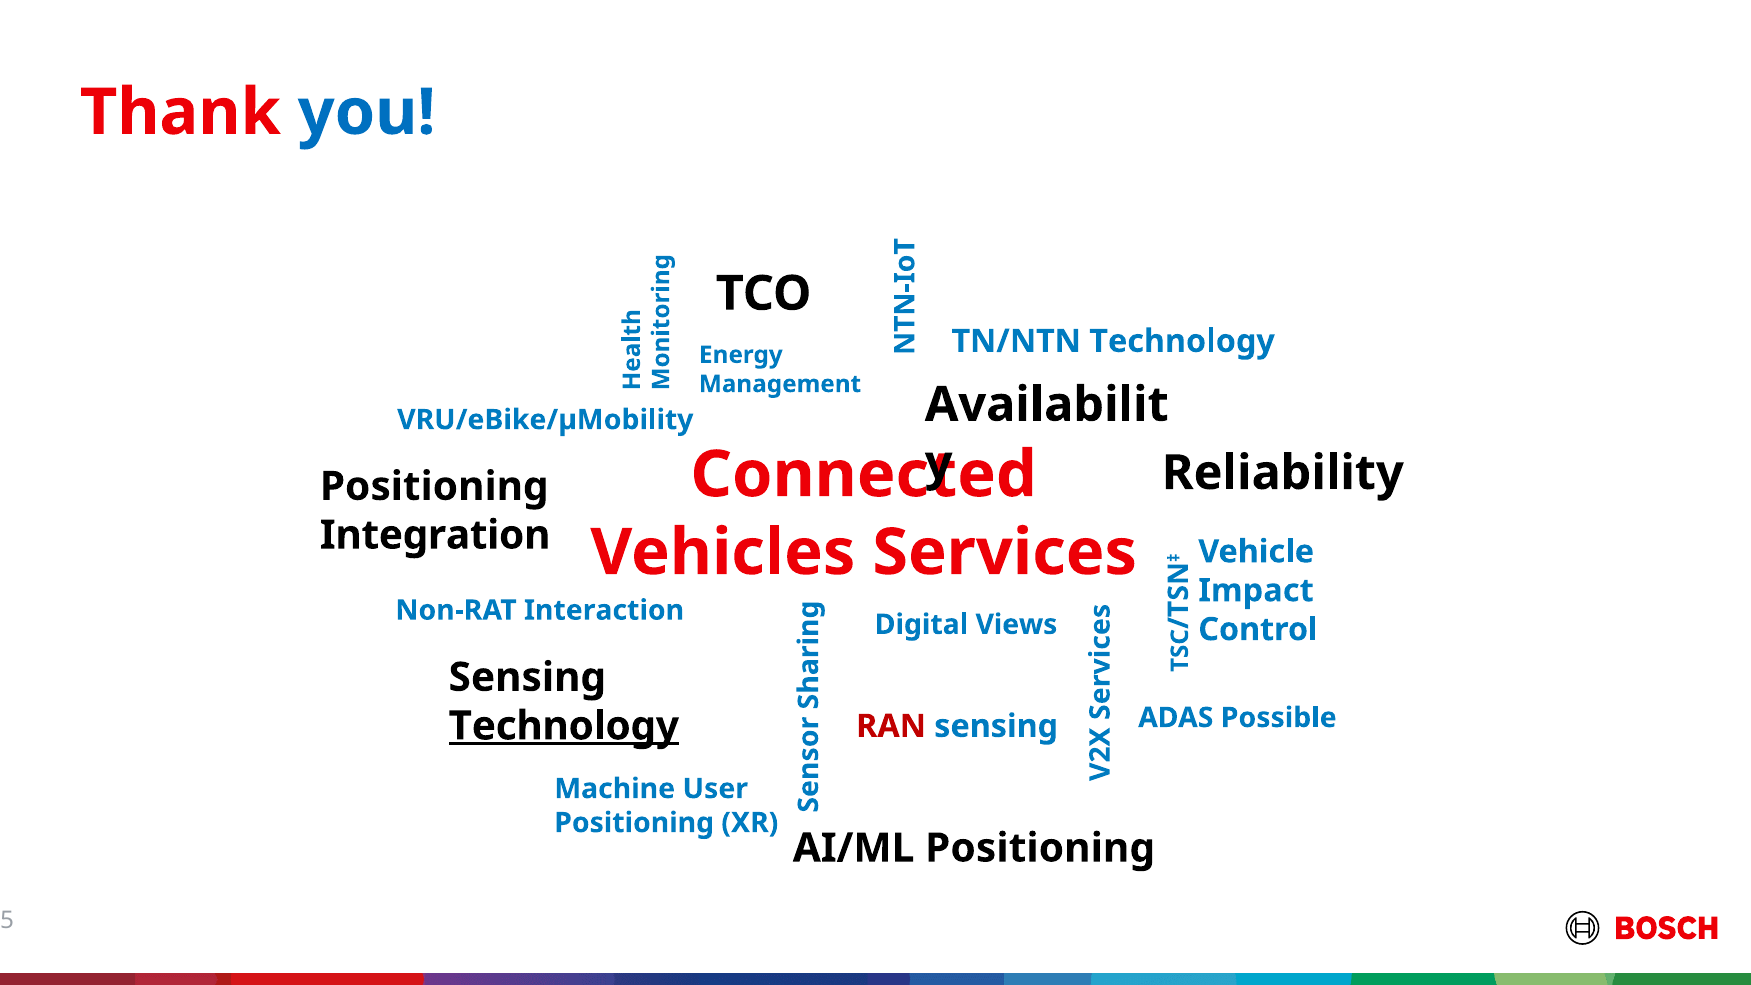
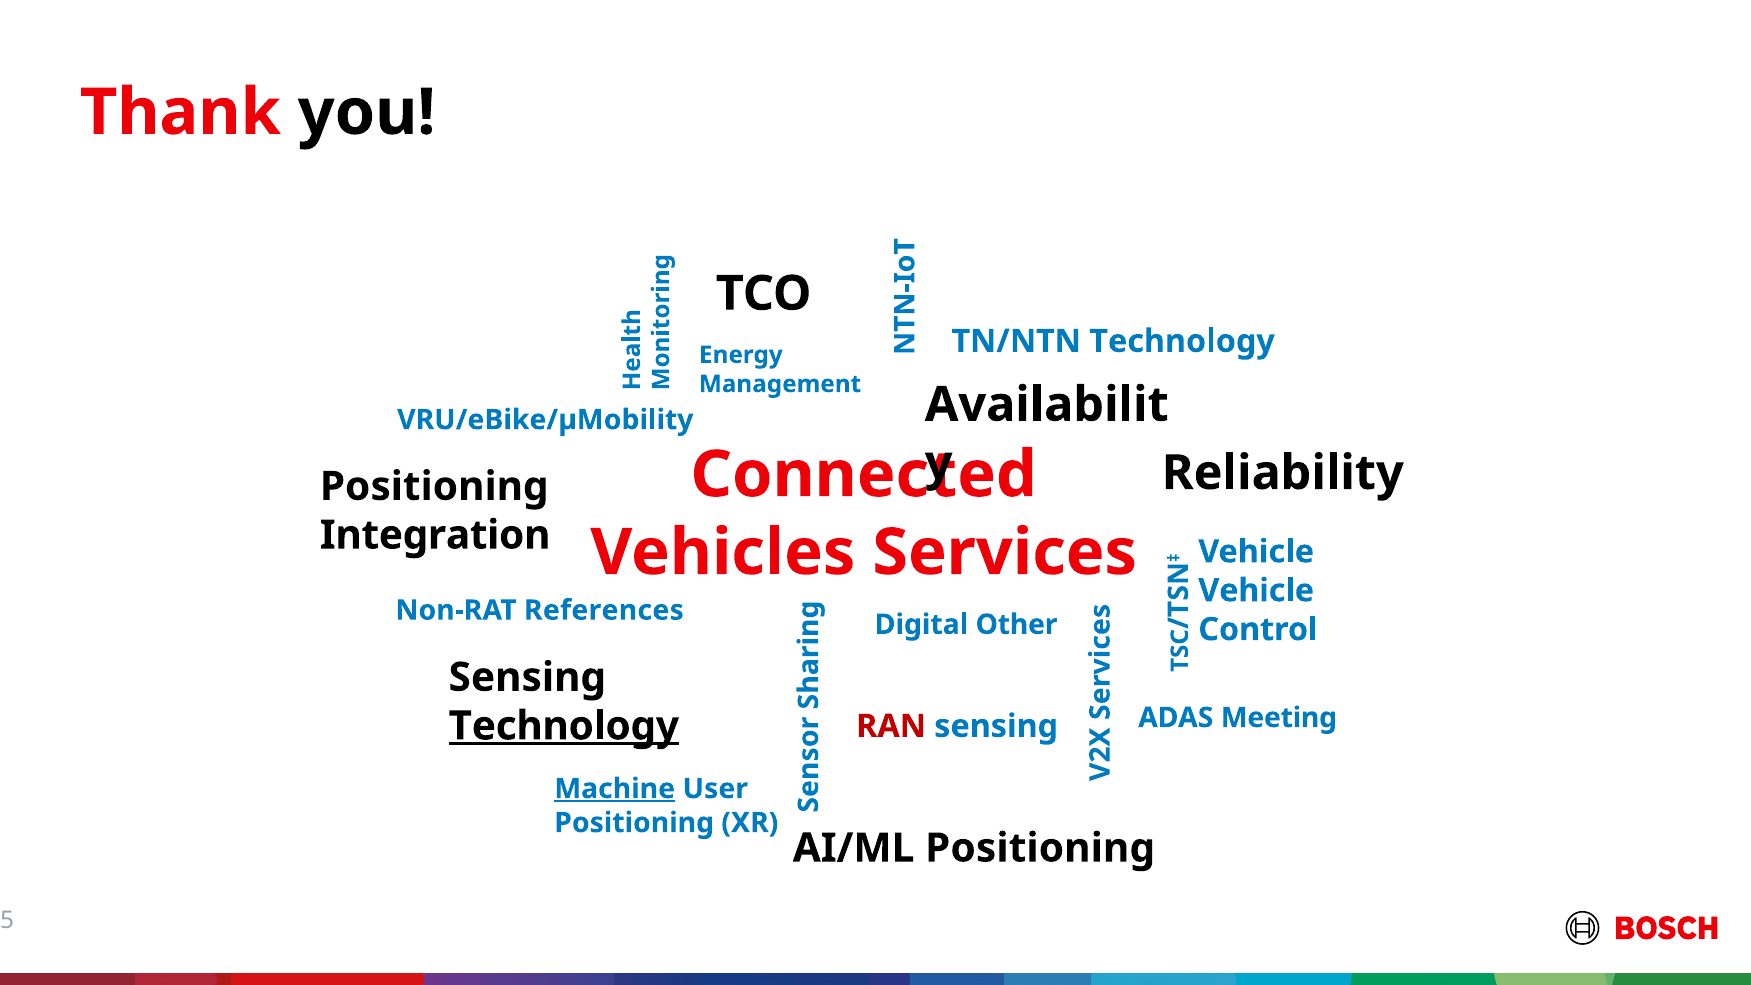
you colour: blue -> black (367, 113)
Impact: Impact -> Vehicle (1256, 591)
Interaction: Interaction -> References (604, 610)
Views: Views -> Other (1016, 625)
Possible: Possible -> Meeting (1279, 718)
Machine underline: none -> present (615, 789)
